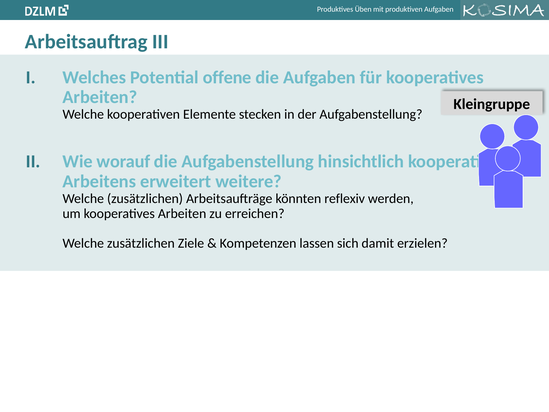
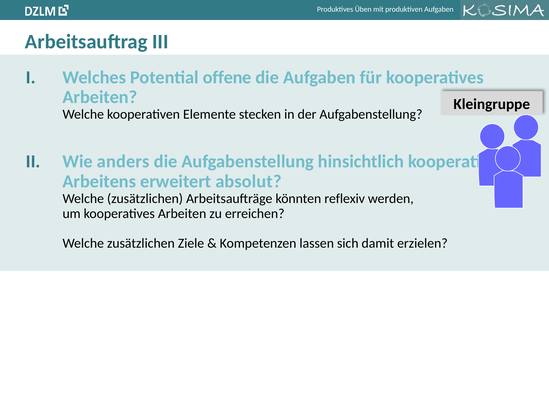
worauf: worauf -> anders (123, 161)
weitere: weitere -> absolut (248, 181)
